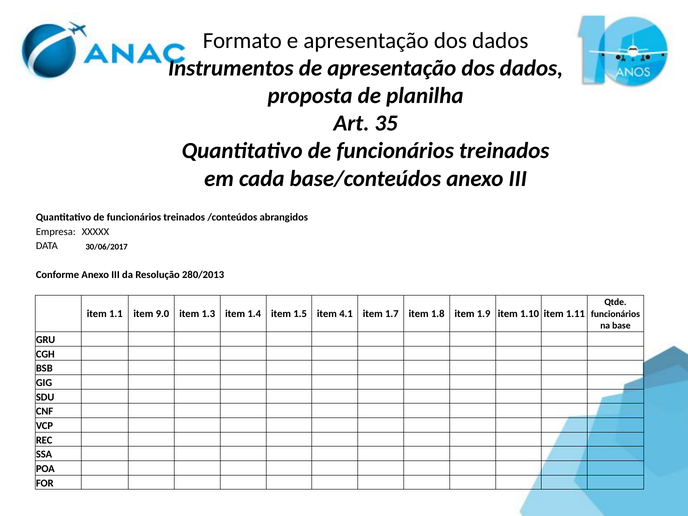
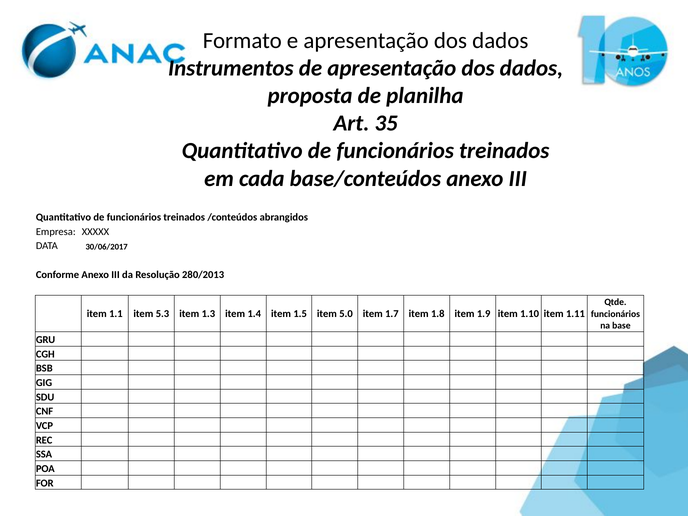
9.0: 9.0 -> 5.3 (162, 314)
4.1: 4.1 -> 5.0 (346, 314)
